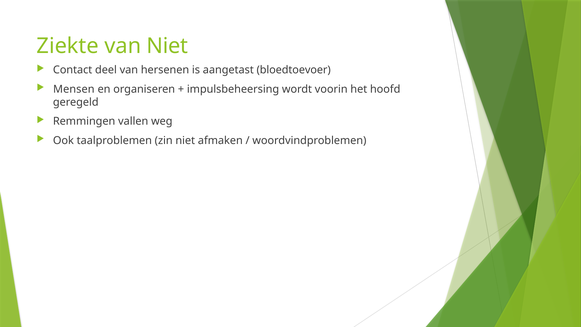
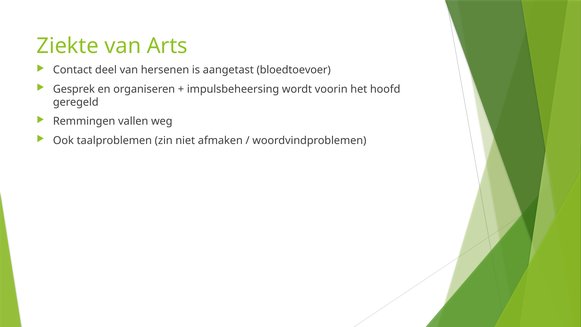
van Niet: Niet -> Arts (167, 46)
Mensen: Mensen -> Gesprek (74, 89)
